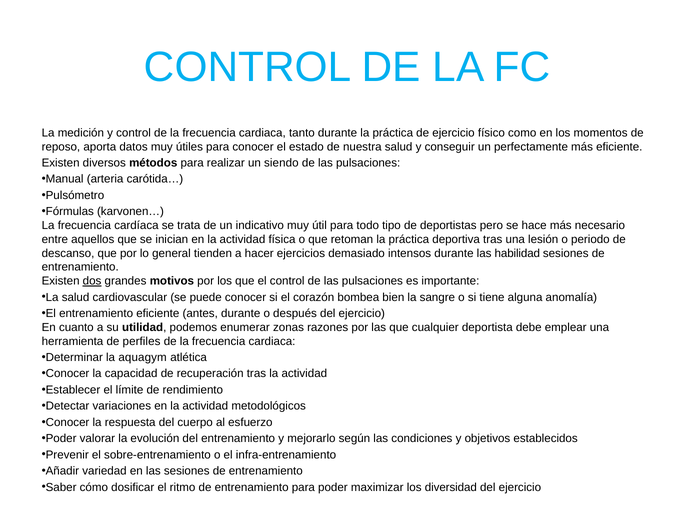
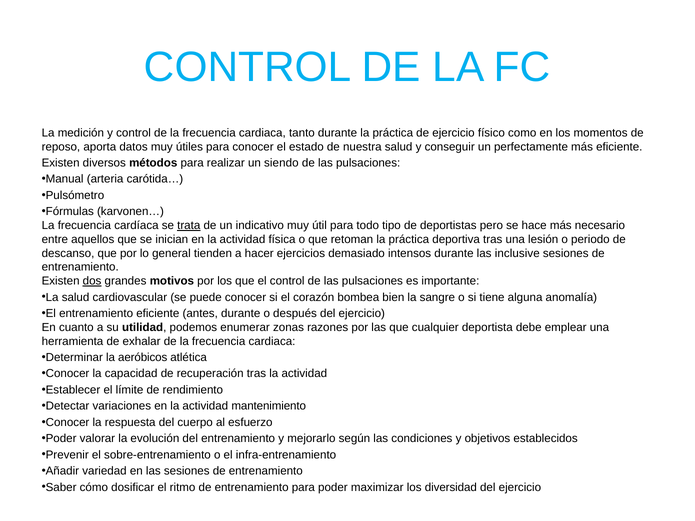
trata underline: none -> present (189, 226)
habilidad: habilidad -> inclusive (517, 253)
perfiles: perfiles -> exhalar (142, 341)
aquagym: aquagym -> aeróbicos (143, 358)
metodológicos: metodológicos -> mantenimiento (269, 406)
